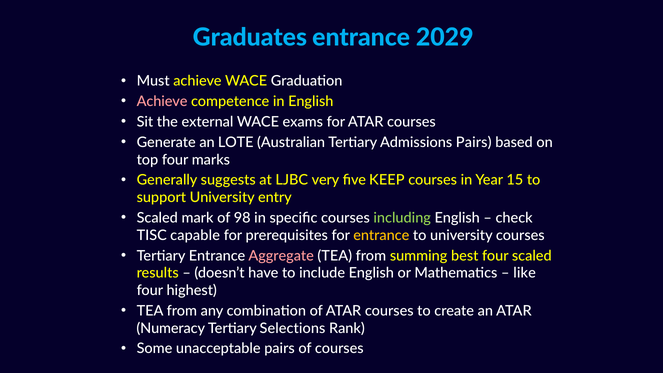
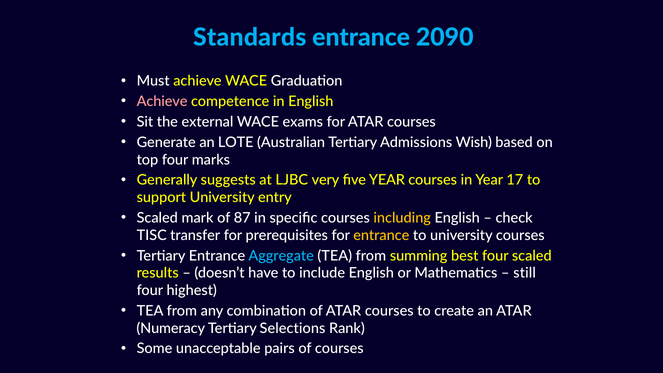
Graduates: Graduates -> Standards (250, 37)
2029: 2029 -> 2090 (445, 37)
Admissions Pairs: Pairs -> Wish (474, 142)
five KEEP: KEEP -> YEAR (387, 180)
15: 15 -> 17 (515, 180)
98: 98 -> 87 (242, 218)
including colour: light green -> yellow (402, 218)
capable: capable -> transfer (195, 235)
Aggregate colour: pink -> light blue (281, 256)
like: like -> still (525, 273)
